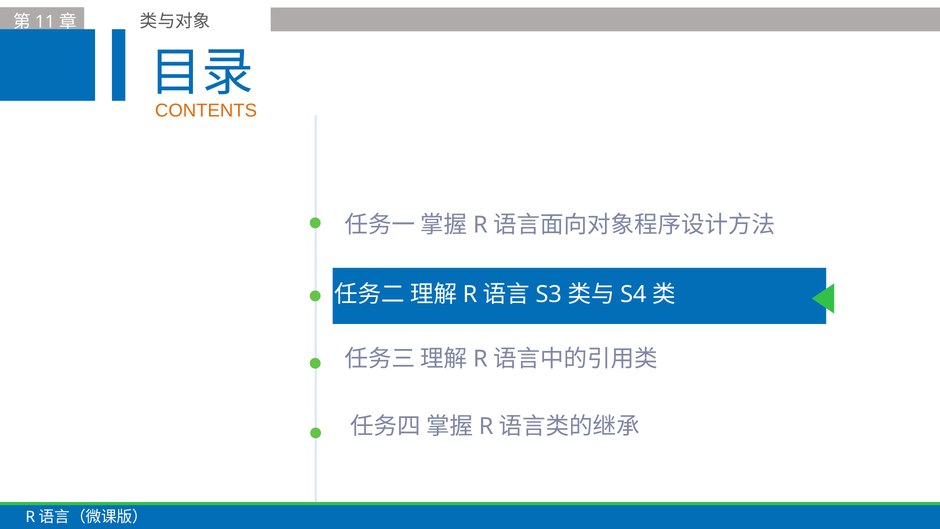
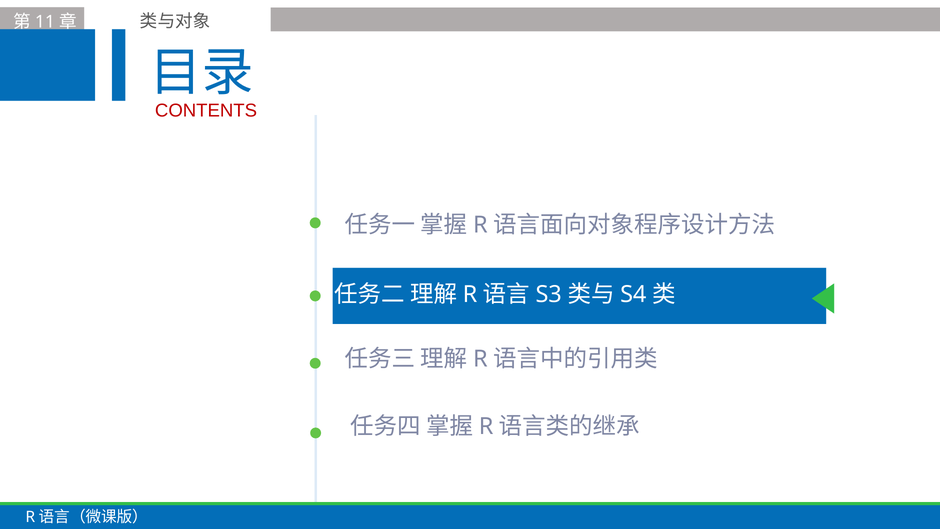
CONTENTS colour: orange -> red (206, 110)
